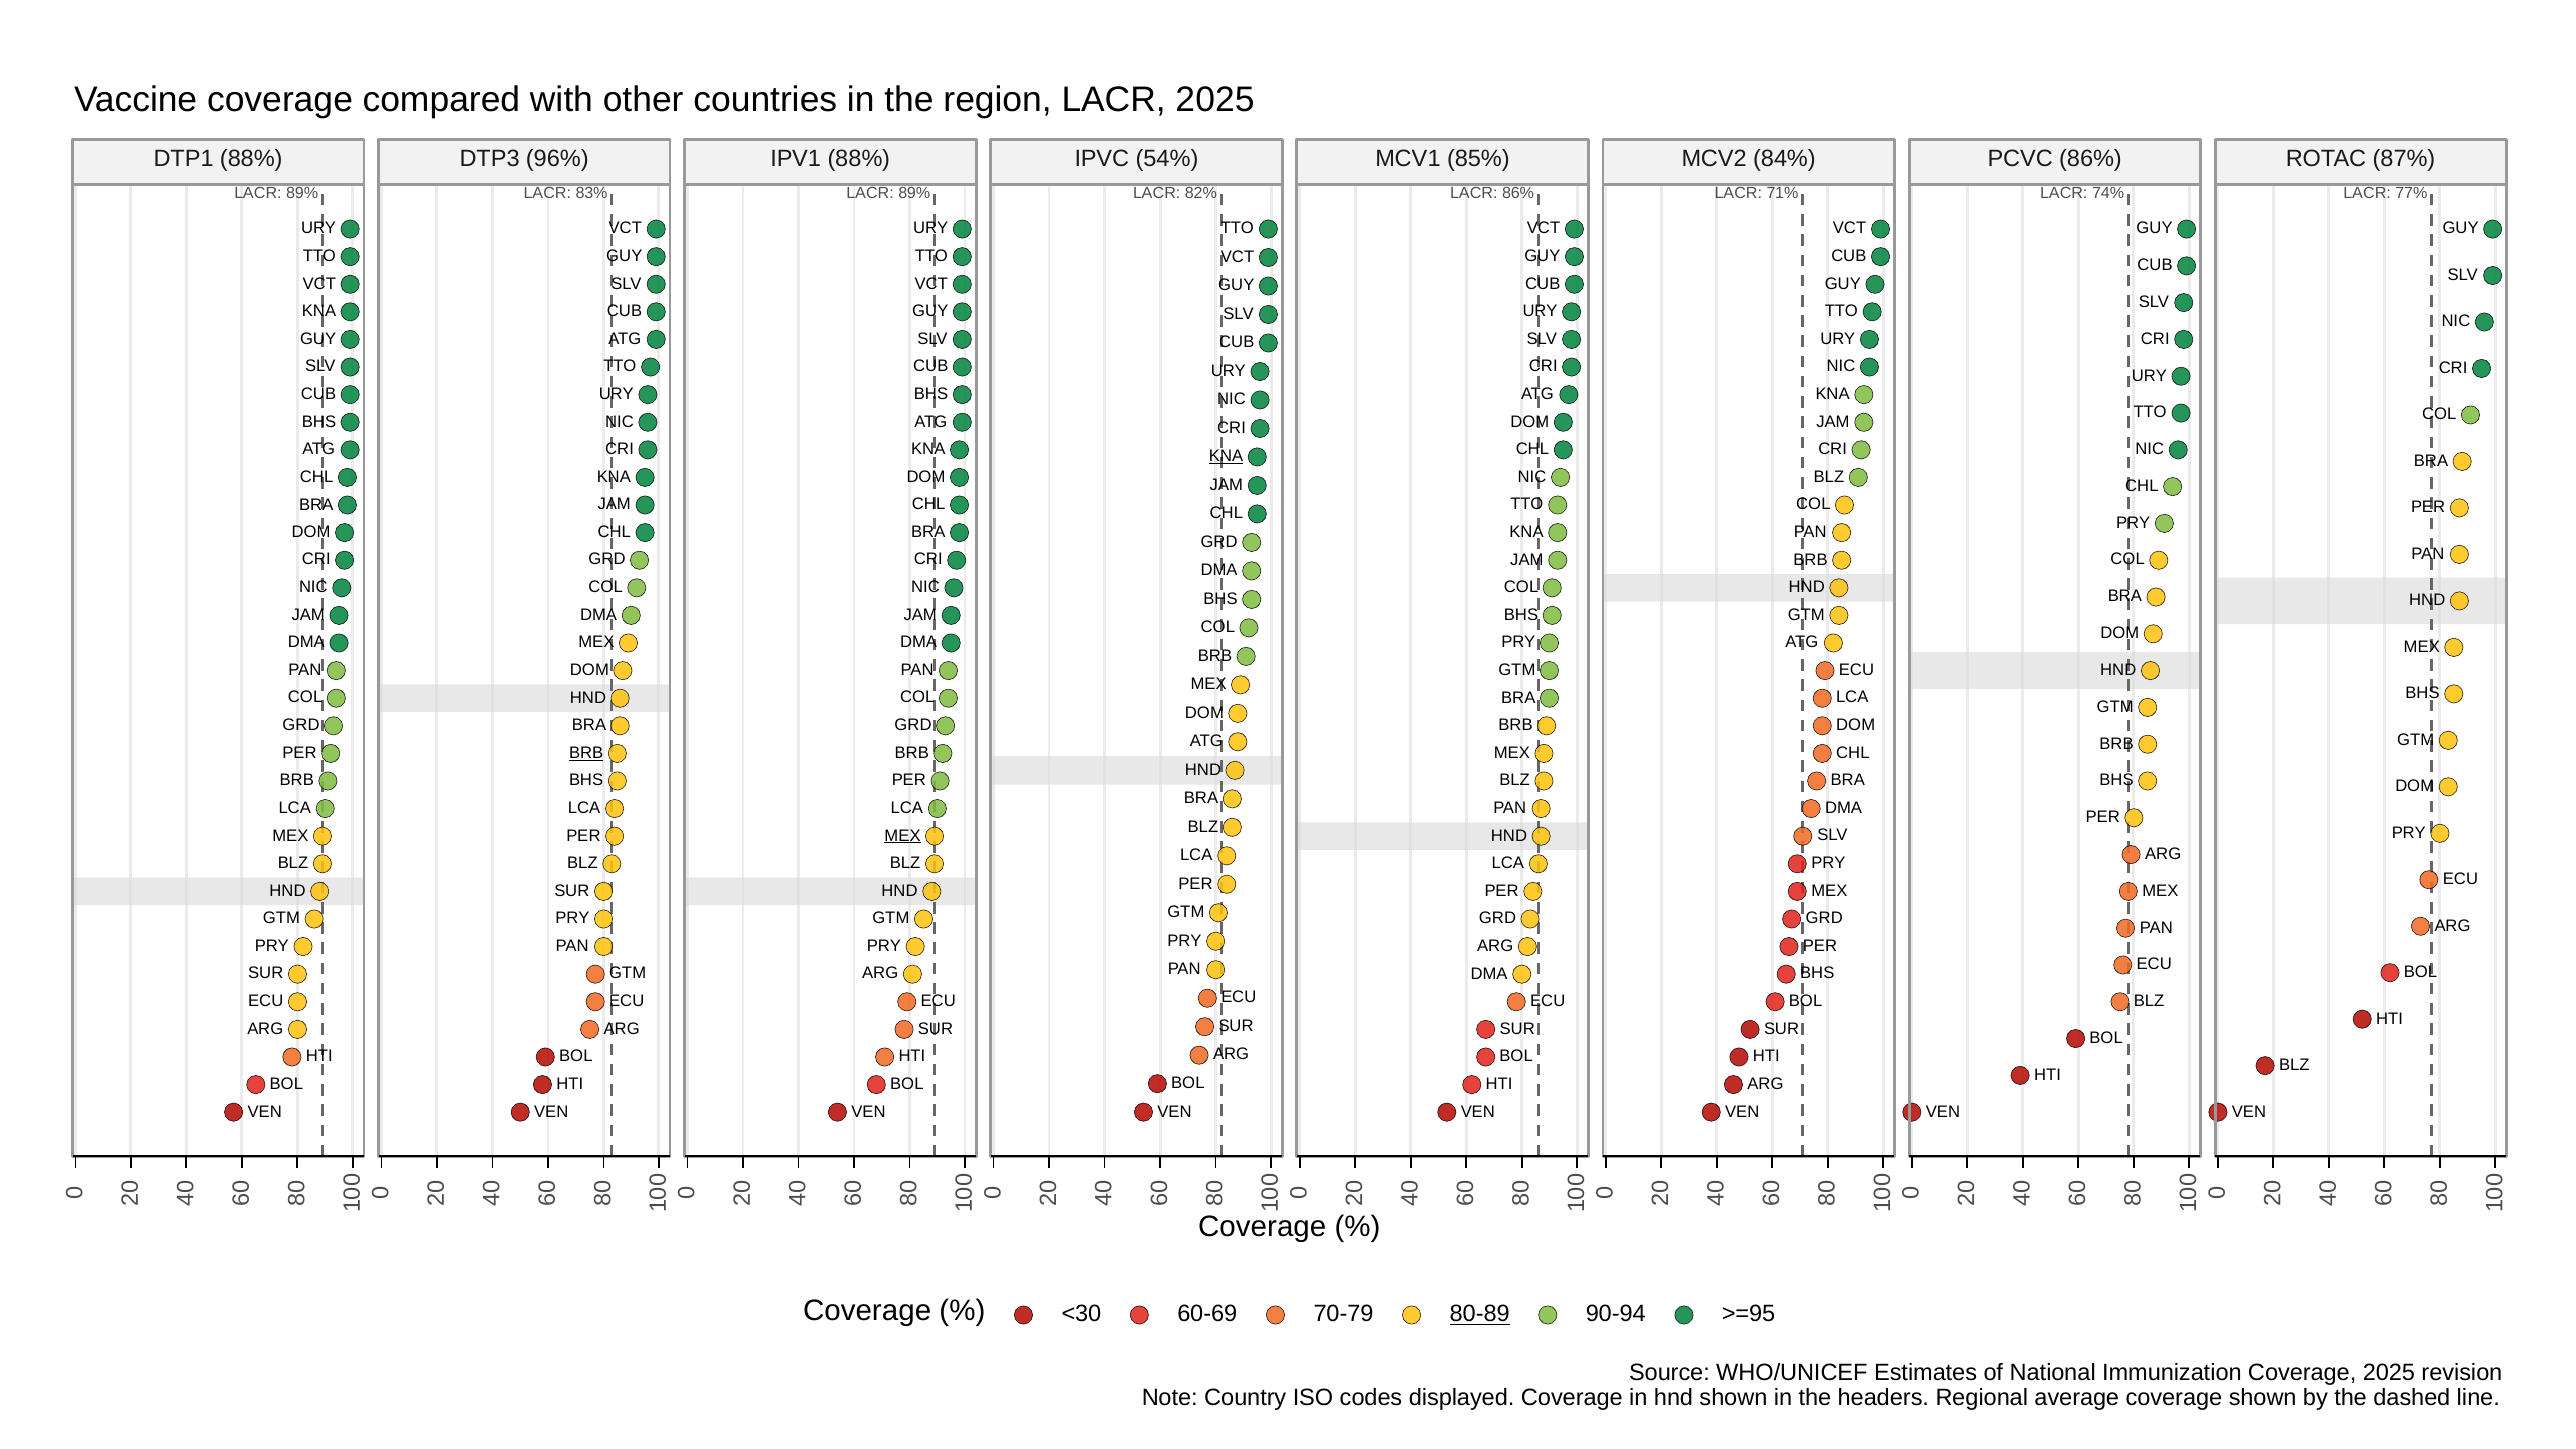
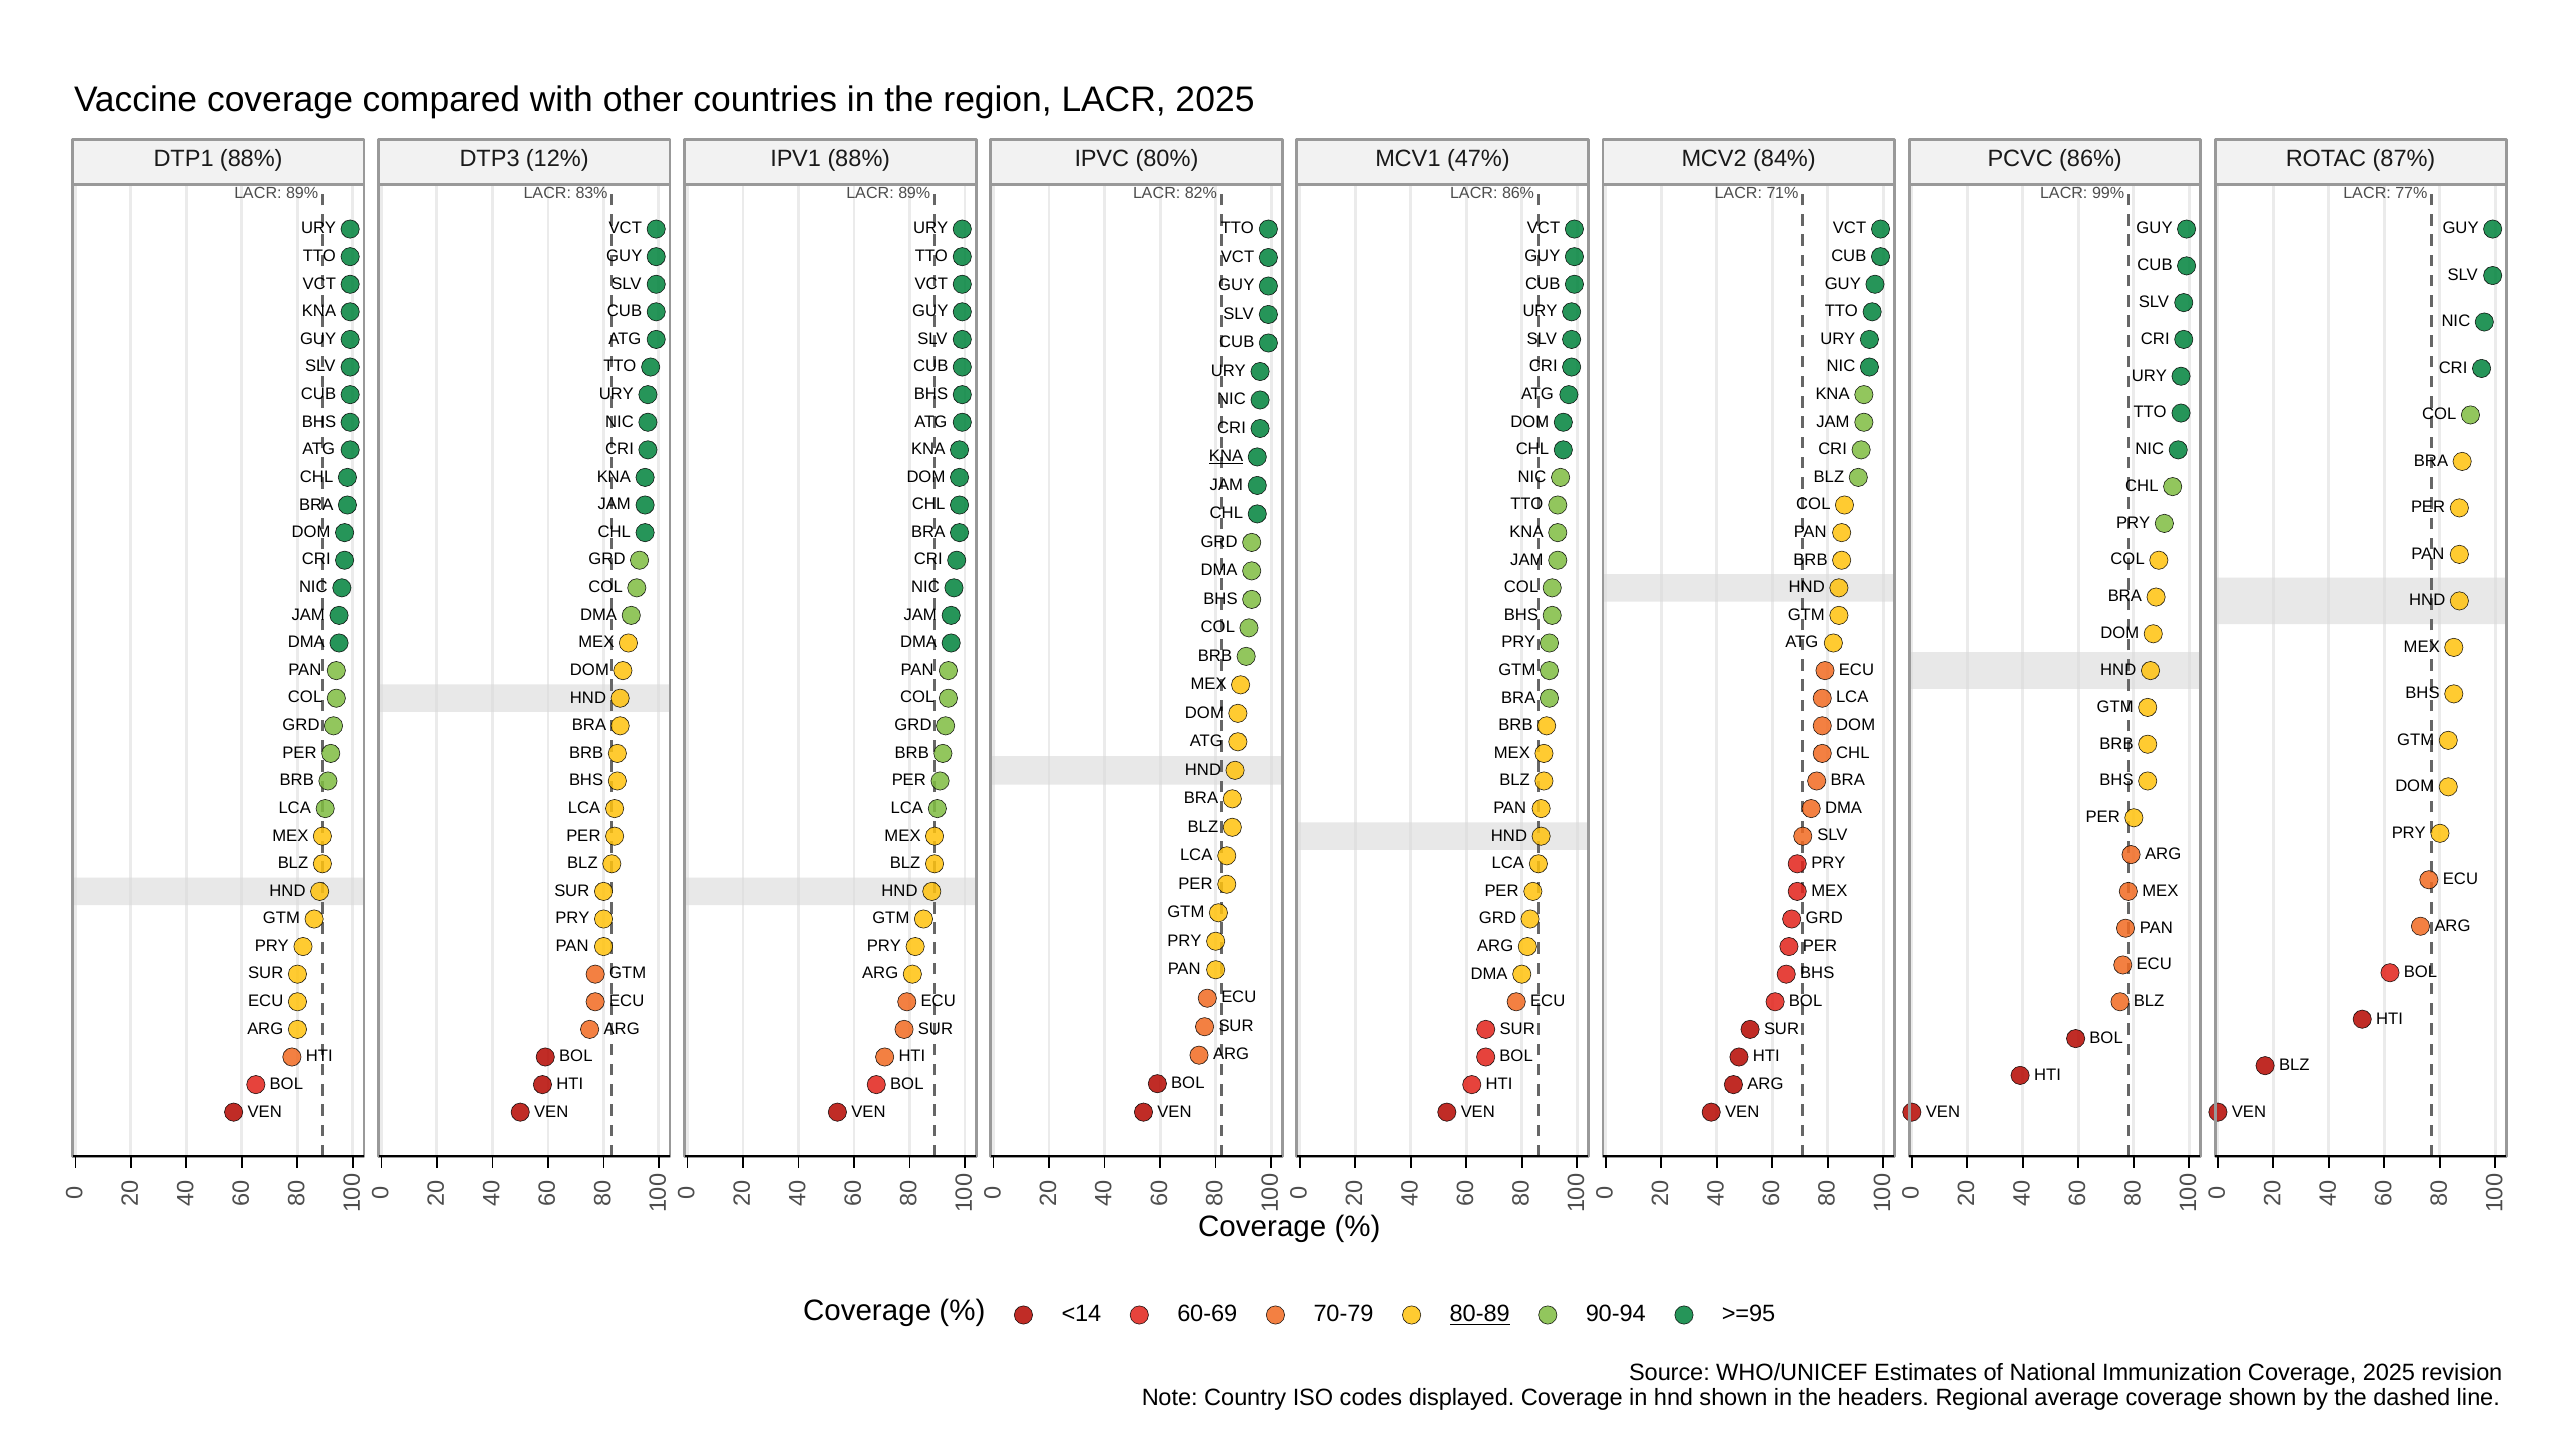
96%: 96% -> 12% (557, 159)
54%: 54% -> 80% (1167, 159)
85%: 85% -> 47% (1478, 159)
74%: 74% -> 99% (2108, 193)
BRB underline: present -> none (586, 753)
MEX underline: present -> none (903, 836)
<30: <30 -> <14 (1081, 1314)
